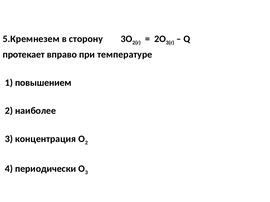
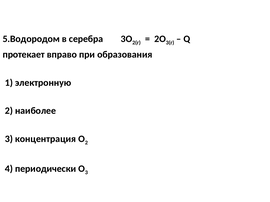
5.Кремнезем: 5.Кремнезем -> 5.Водородом (31, 39)
сторону: сторону -> серебра (86, 39)
температуре: температуре -> образования (125, 55)
повышением: повышением -> электронную (43, 83)
